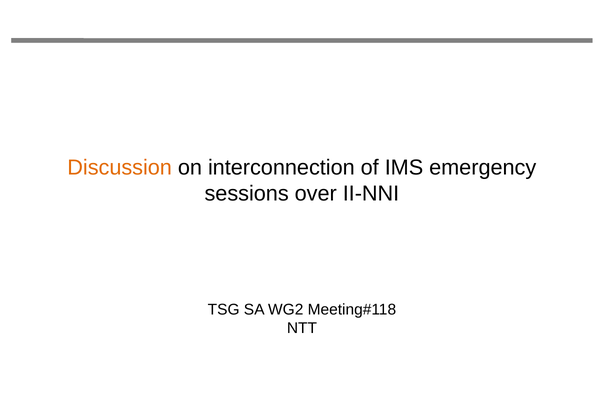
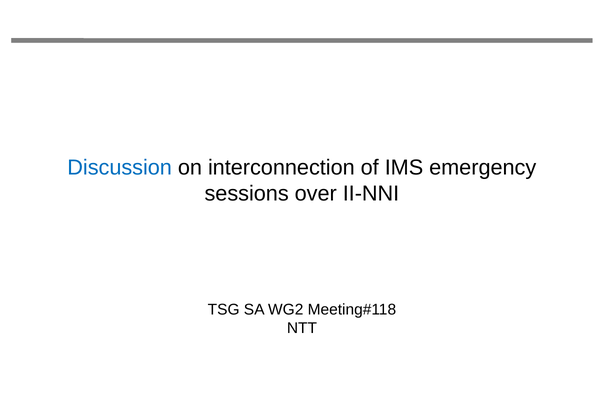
Discussion colour: orange -> blue (120, 168)
